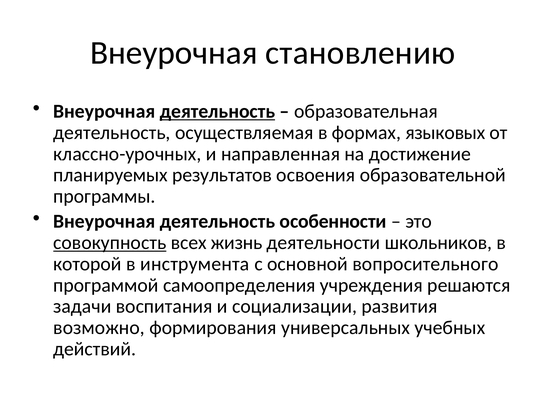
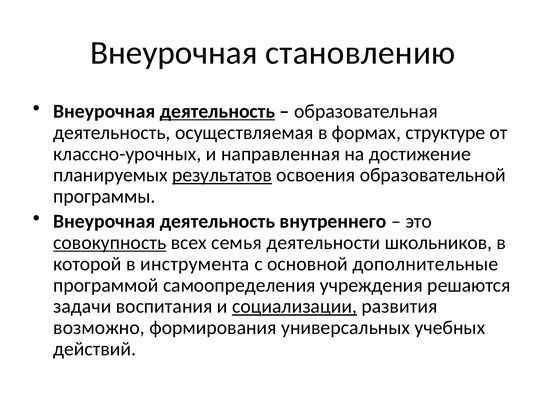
языковых: языковых -> структуре (445, 133)
результатов underline: none -> present (222, 175)
особенности: особенности -> внутреннего (333, 222)
жизнь: жизнь -> семья (237, 243)
вопросительного: вопросительного -> дополнительные (425, 264)
социализации underline: none -> present (295, 307)
